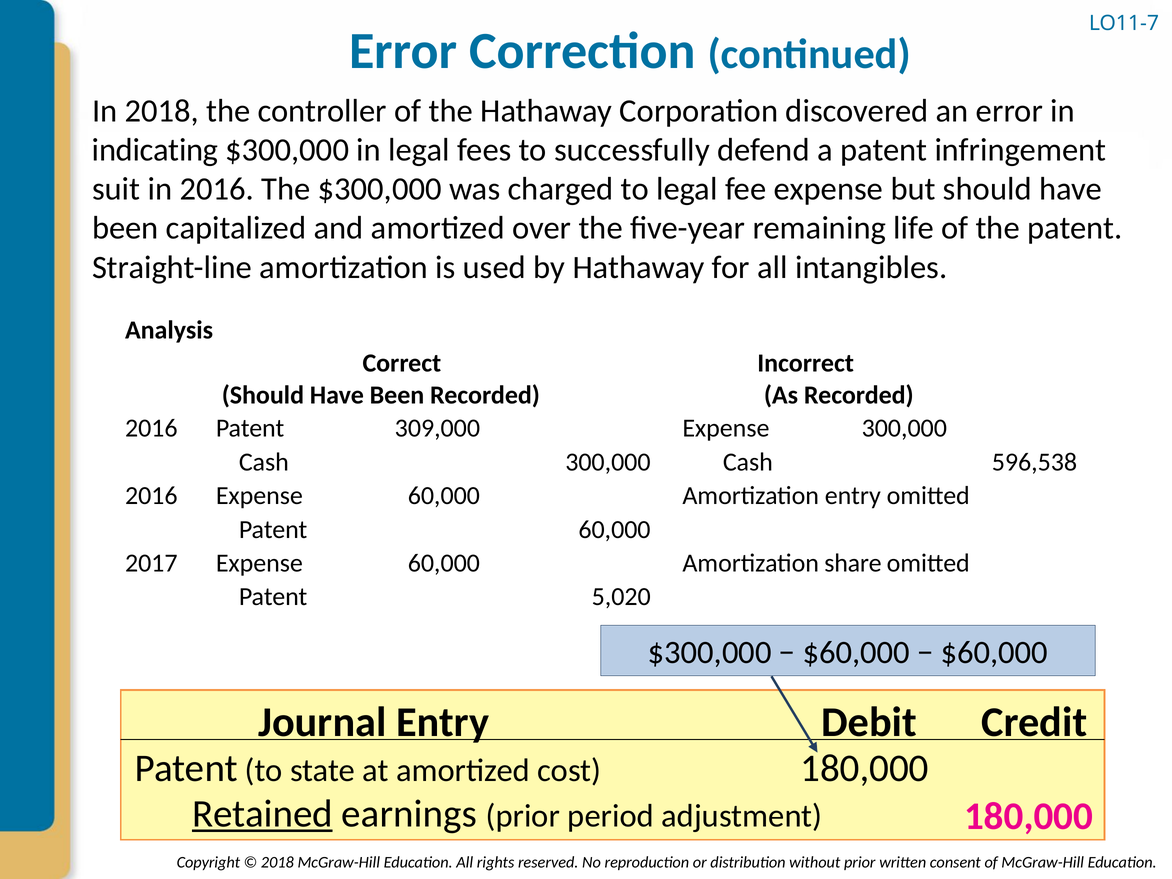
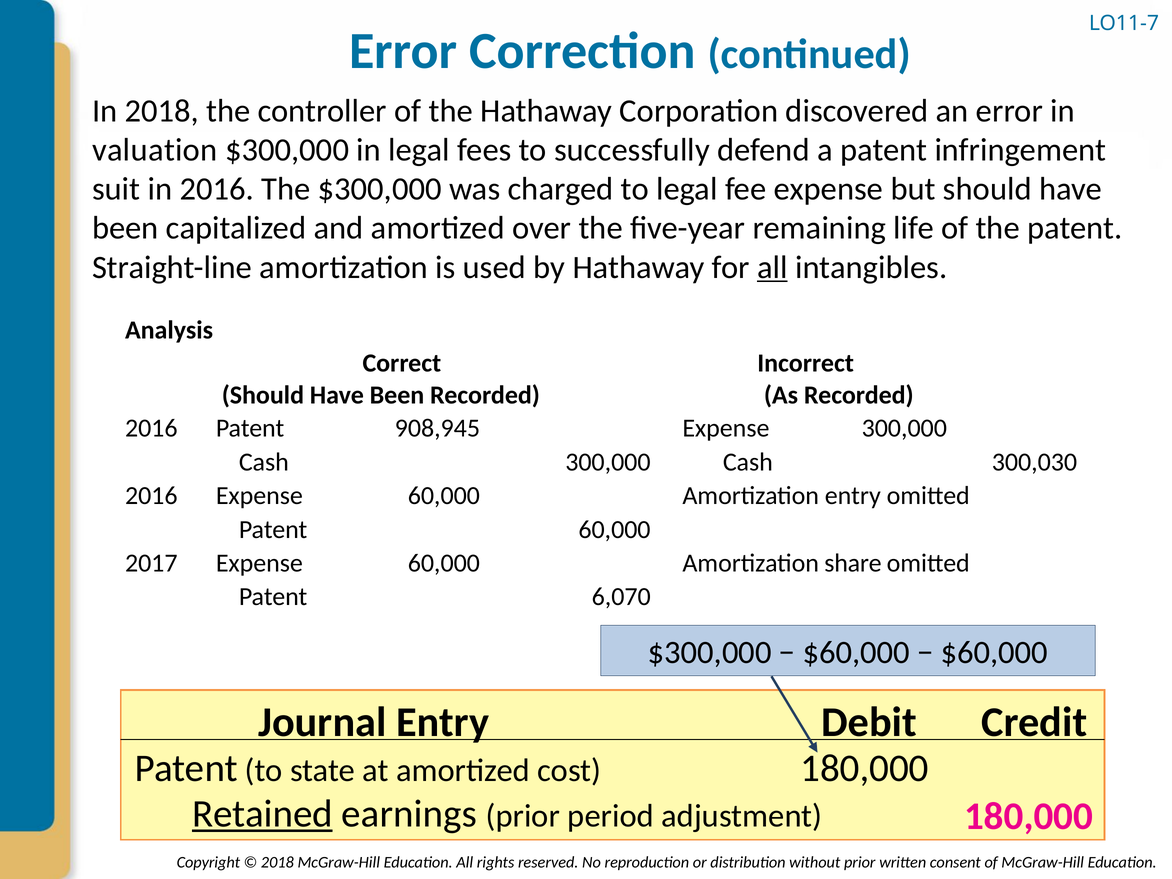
indicating: indicating -> valuation (155, 150)
all underline: none -> present (772, 267)
309,000: 309,000 -> 908,945 (437, 428)
596,538: 596,538 -> 300,030 (1034, 462)
5,020: 5,020 -> 6,070 (621, 597)
